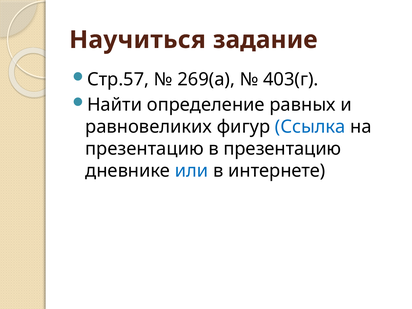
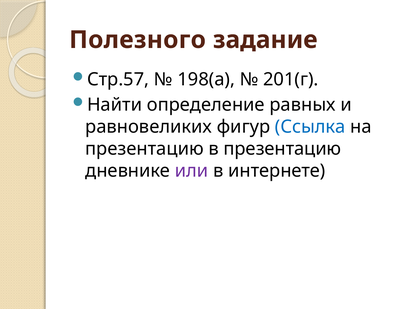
Научиться: Научиться -> Полезного (138, 40)
269(а: 269(а -> 198(а (206, 80)
403(г: 403(г -> 201(г (291, 80)
или colour: blue -> purple (192, 171)
